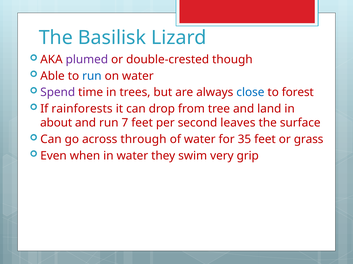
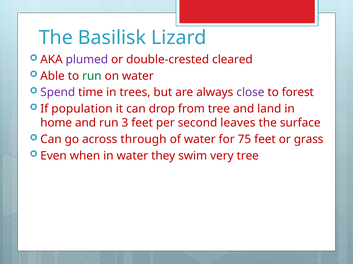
though: though -> cleared (232, 60)
run colour: blue -> green (92, 76)
close colour: blue -> purple (250, 93)
rainforests: rainforests -> population (82, 109)
about: about -> home (56, 123)
7: 7 -> 3 (125, 123)
35: 35 -> 75 (244, 140)
very grip: grip -> tree (248, 156)
